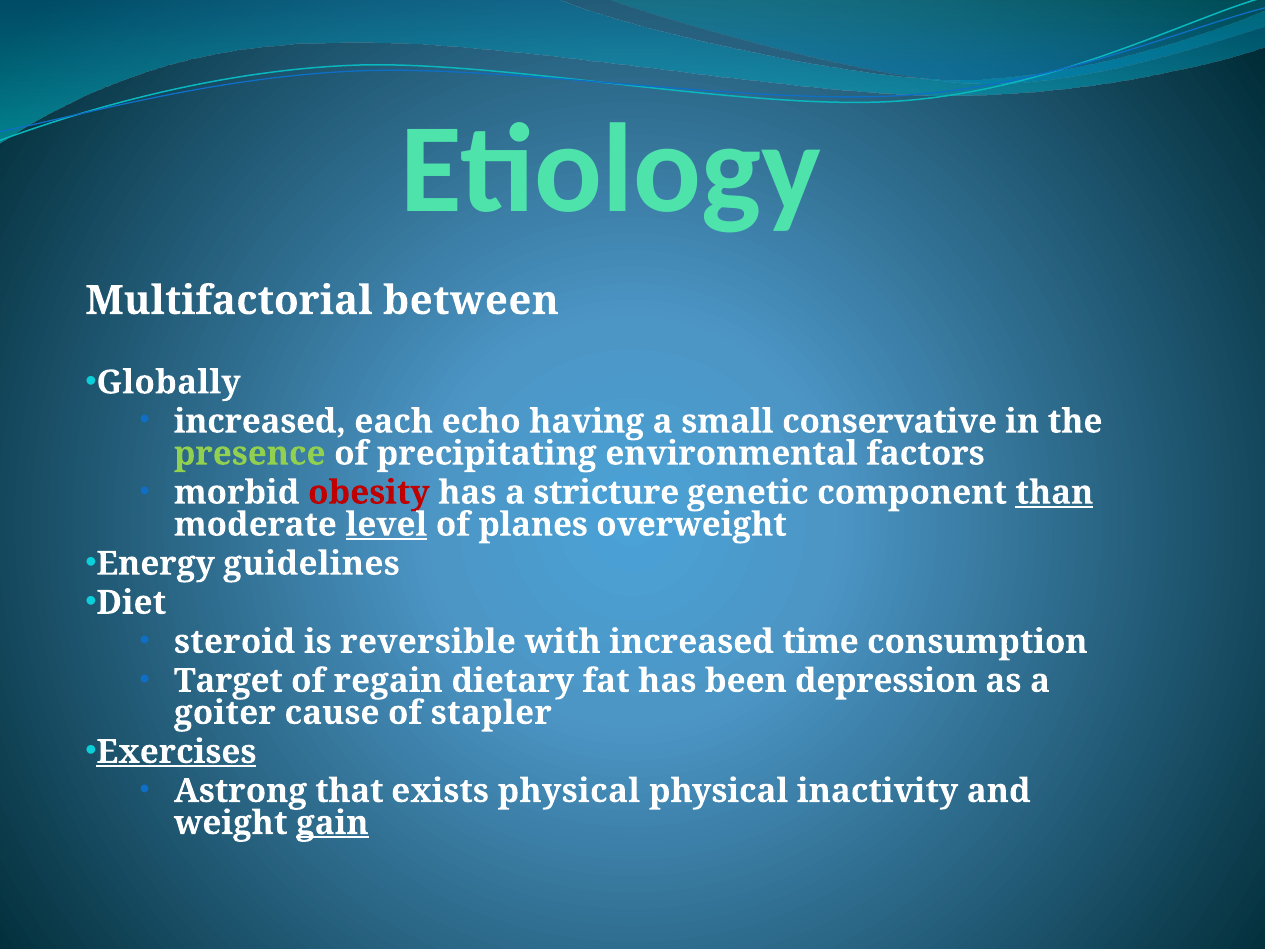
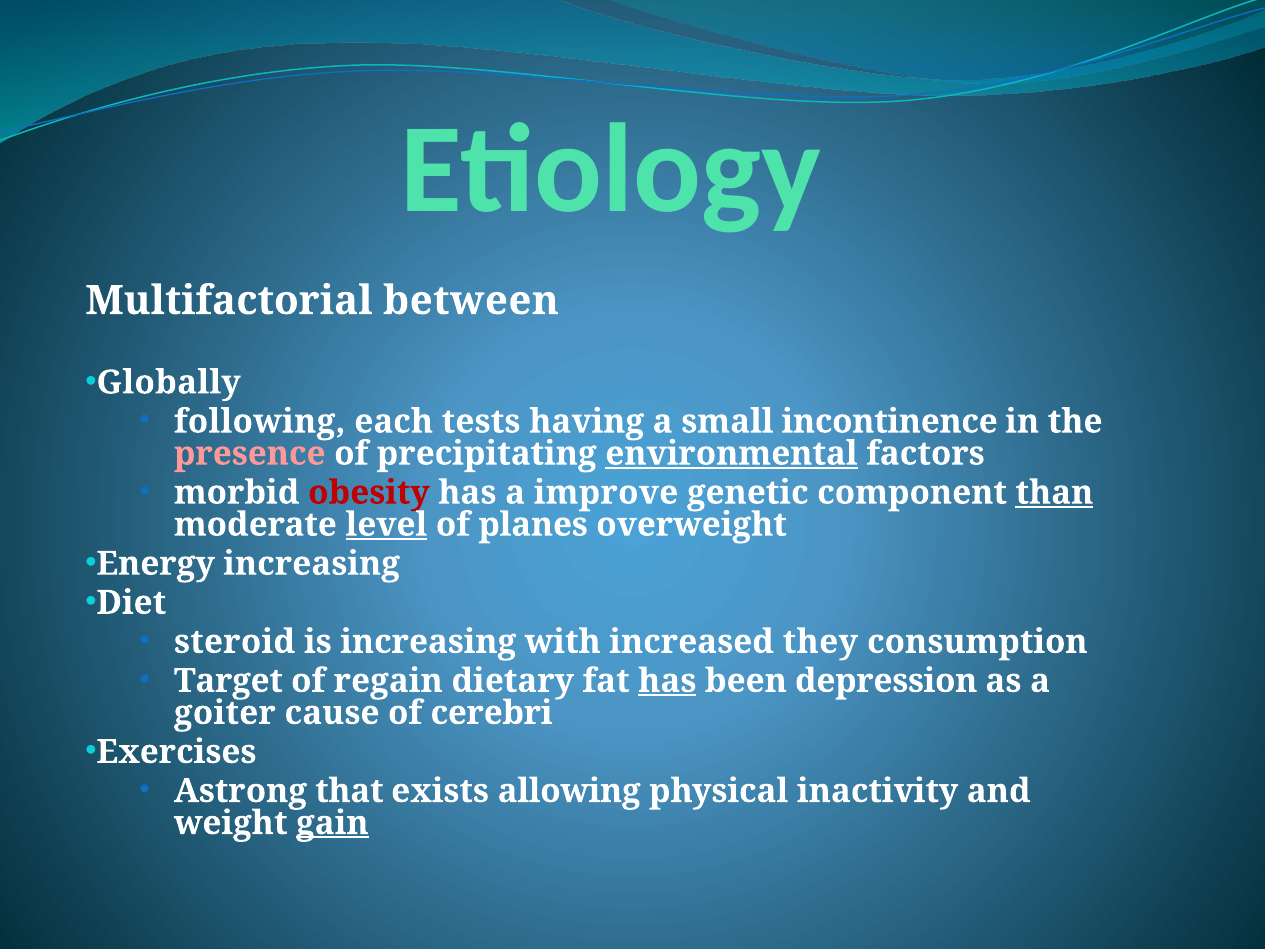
increased: increased -> following (260, 421)
echo: echo -> tests (481, 421)
conservative: conservative -> incontinence (890, 421)
presence colour: light green -> pink (250, 453)
environmental underline: none -> present (731, 453)
stricture: stricture -> improve (606, 492)
Energy guidelines: guidelines -> increasing (312, 564)
is reversible: reversible -> increasing (428, 642)
time: time -> they (820, 642)
has underline: none -> present (667, 681)
stapler: stapler -> cerebri (492, 713)
Exercises underline: present -> none (176, 752)
exists physical: physical -> allowing (569, 791)
